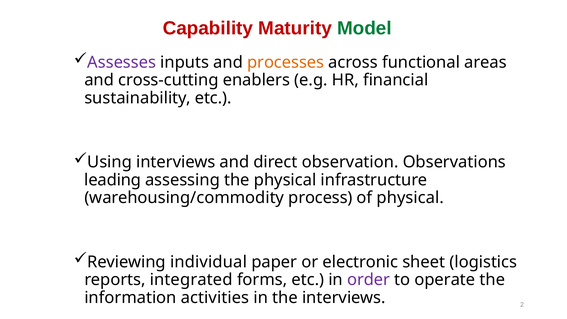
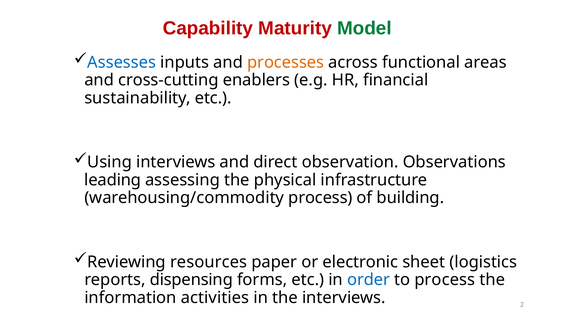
Assesses colour: purple -> blue (122, 62)
of physical: physical -> building (410, 198)
individual: individual -> resources (209, 262)
integrated: integrated -> dispensing (191, 280)
order colour: purple -> blue (369, 280)
to operate: operate -> process (445, 280)
